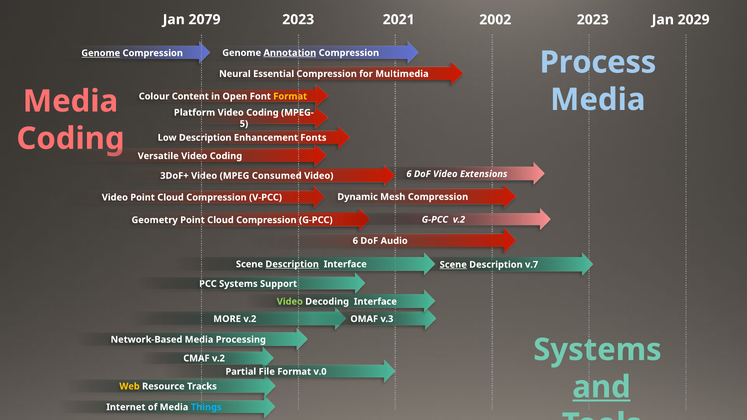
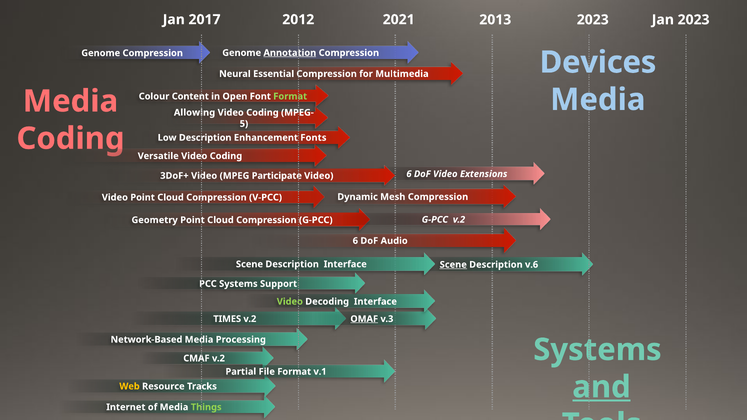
2079: 2079 -> 2017 (205, 20)
2023: 2023 -> 2012 (298, 20)
2002: 2002 -> 2013 (495, 20)
Jan 2029: 2029 -> 2023 (694, 20)
Genome underline: present -> none (101, 53)
Process: Process -> Devices (598, 62)
Format colour: yellow -> light green (290, 96)
Platform: Platform -> Allowing (194, 113)
Consumed: Consumed -> Participate (277, 176)
Description underline: present -> none (292, 264)
v.7: v.7 -> v.6 (532, 265)
MORE: MORE -> TIMES (227, 319)
OMAF underline: none -> present (364, 319)
v.0: v.0 -> v.1 (320, 372)
Things colour: light blue -> light green (206, 407)
